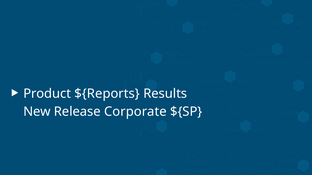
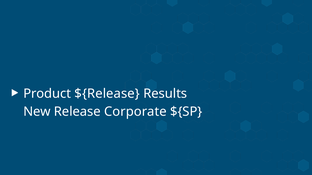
${Reports: ${Reports -> ${Release (107, 94)
